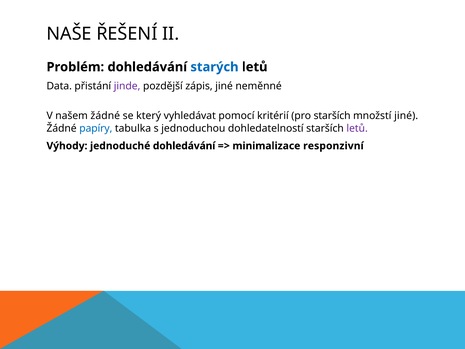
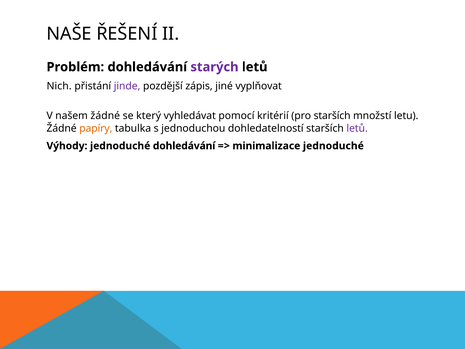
starých colour: blue -> purple (214, 67)
Data: Data -> Nich (59, 86)
neměnné: neměnné -> vyplňovat (259, 86)
množstí jiné: jiné -> letu (406, 116)
papíry colour: blue -> orange (96, 128)
minimalizace responzivní: responzivní -> jednoduché (333, 146)
